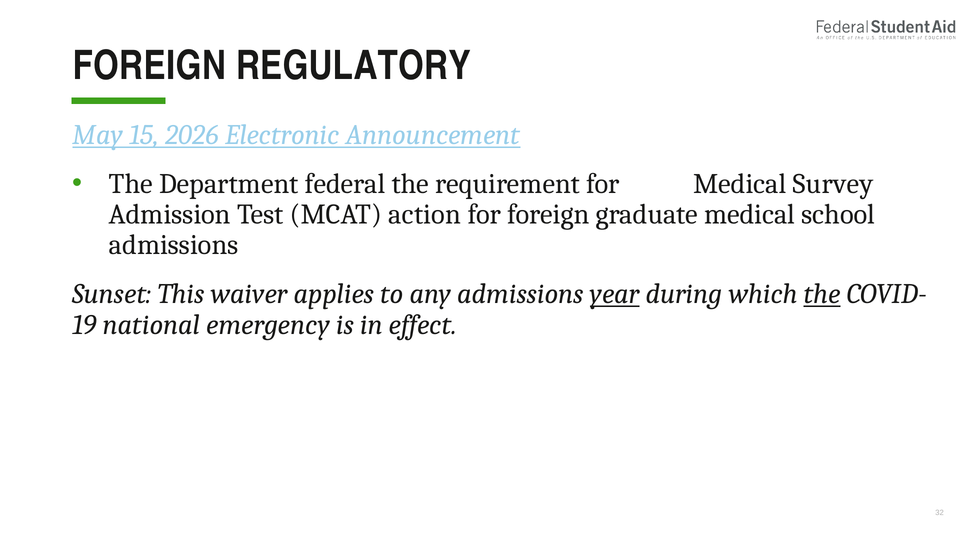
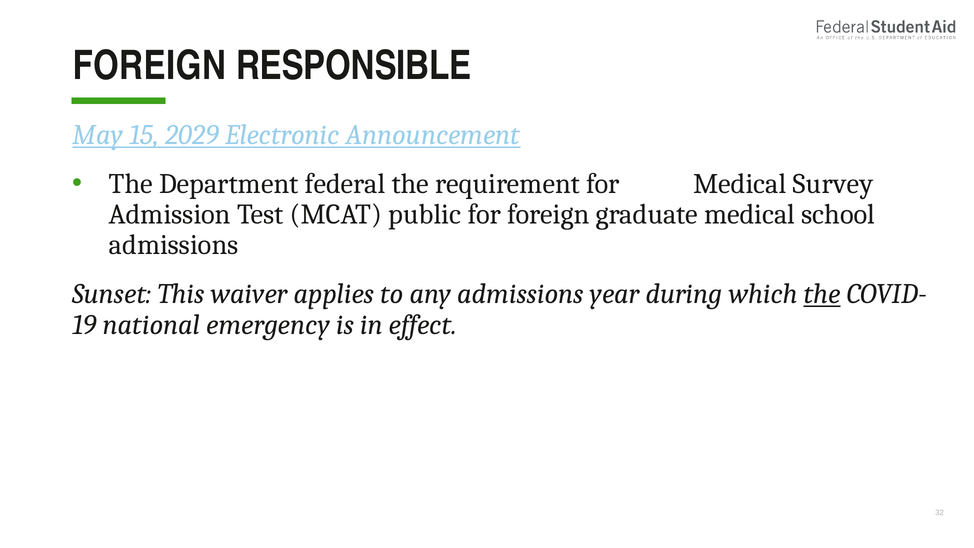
REGULATORY: REGULATORY -> RESPONSIBLE (354, 66)
2026: 2026 -> 2029 (192, 135)
action: action -> public (425, 214)
year underline: present -> none (615, 294)
